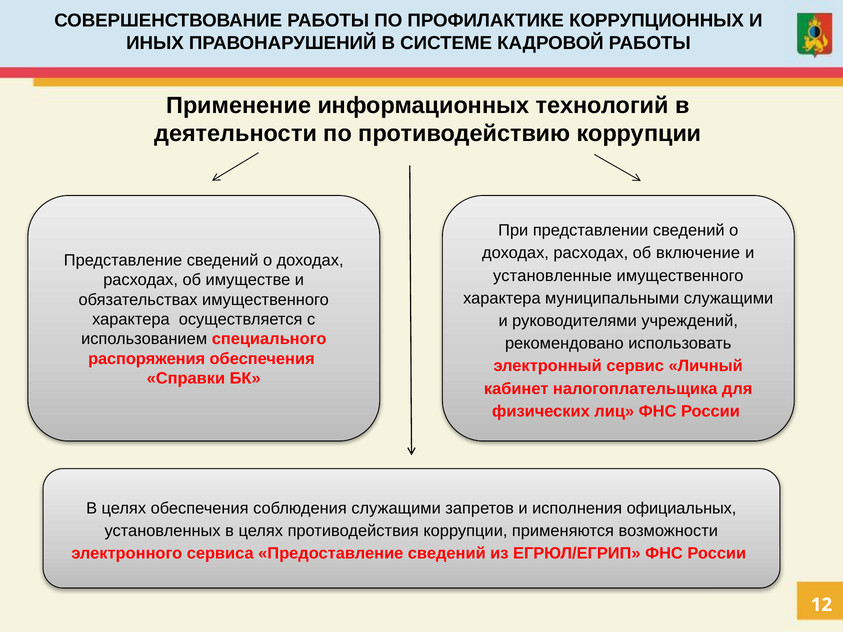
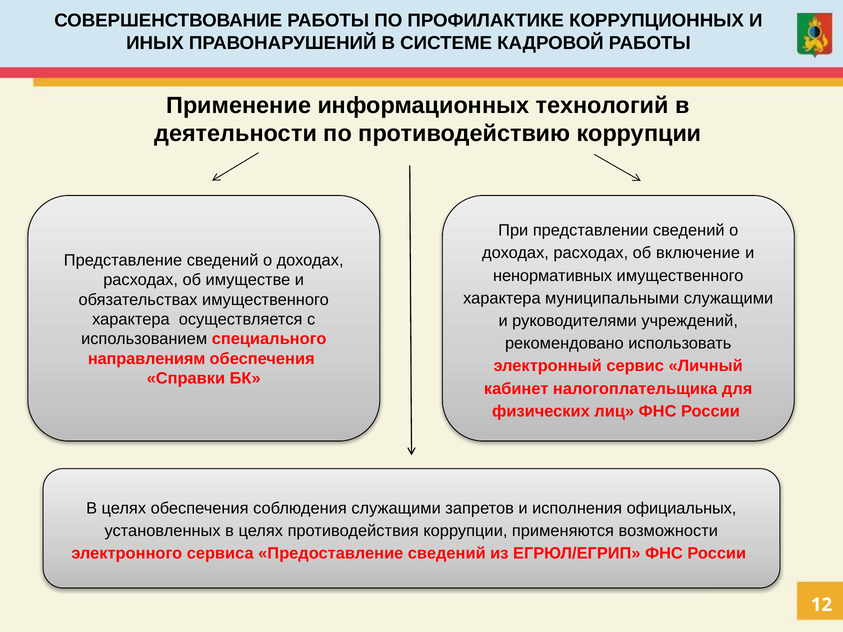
установленные: установленные -> ненормативных (553, 276)
распоряжения: распоряжения -> направлениям (147, 359)
